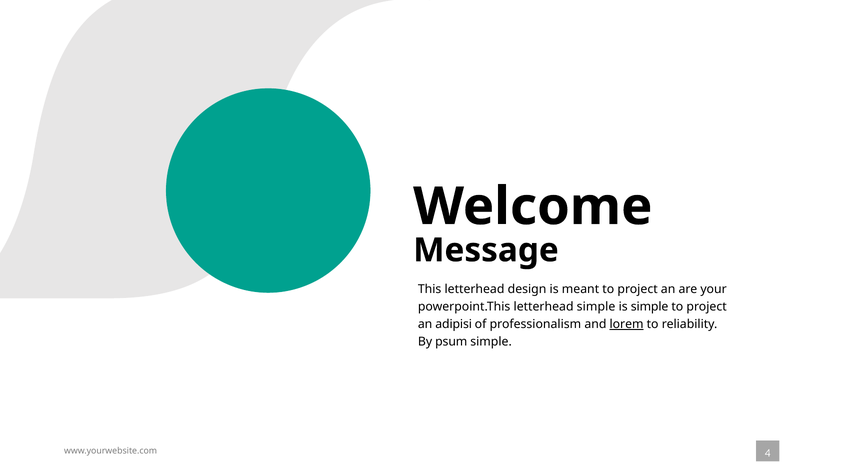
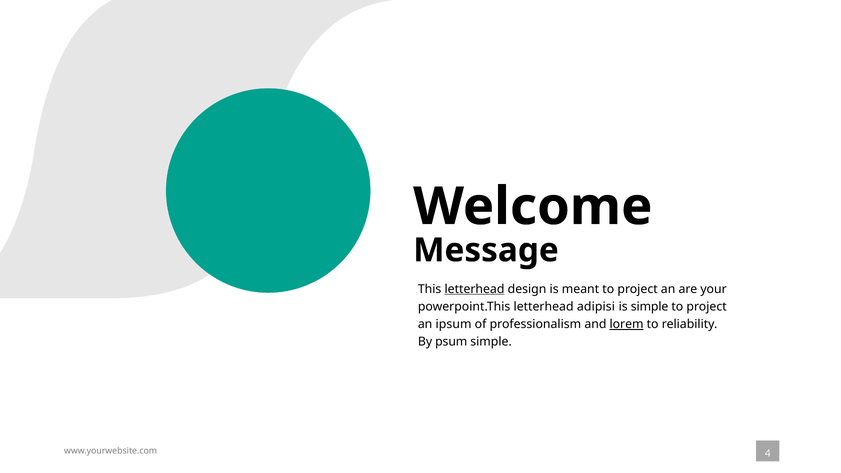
letterhead underline: none -> present (474, 289)
letterhead simple: simple -> adipisi (596, 307)
adipisi: adipisi -> ipsum (454, 324)
